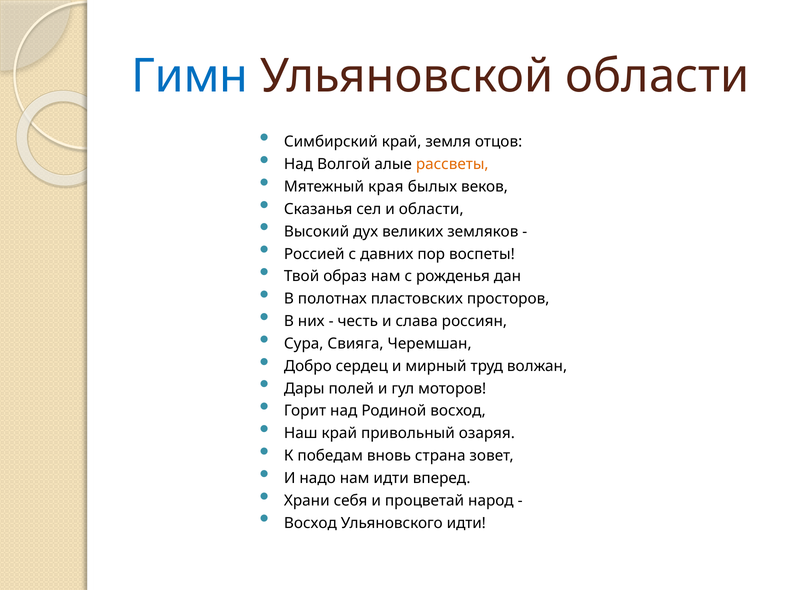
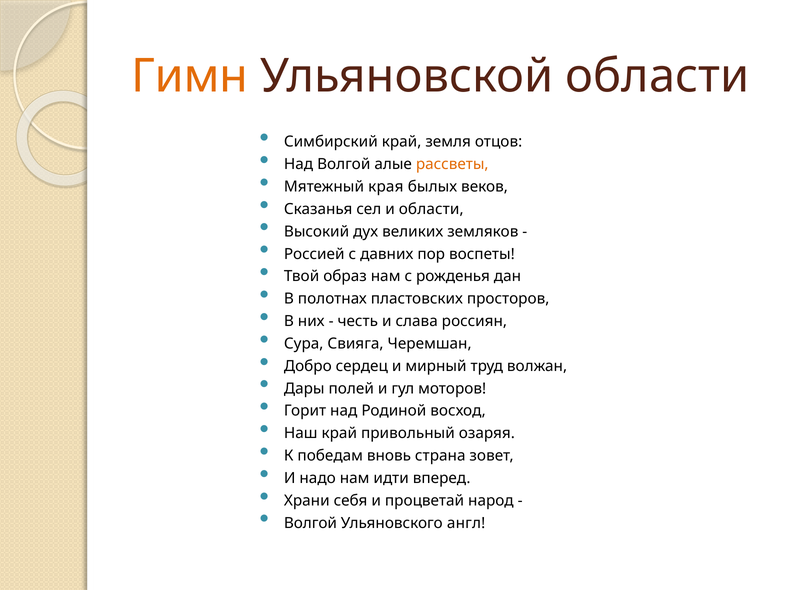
Гимн colour: blue -> orange (190, 76)
Восход: Восход -> Волгой (310, 523)
Ульяновского идти: идти -> англ (466, 523)
